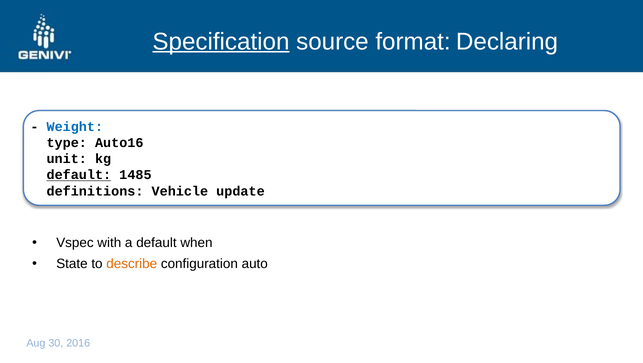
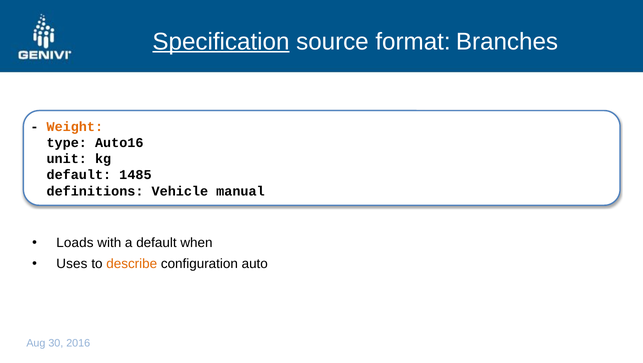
Declaring: Declaring -> Branches (507, 42)
Weight colour: blue -> orange (75, 127)
default underline: present -> none (79, 175)
update: update -> manual (240, 191)
Vspec: Vspec -> Loads (75, 243)
State: State -> Uses (72, 264)
